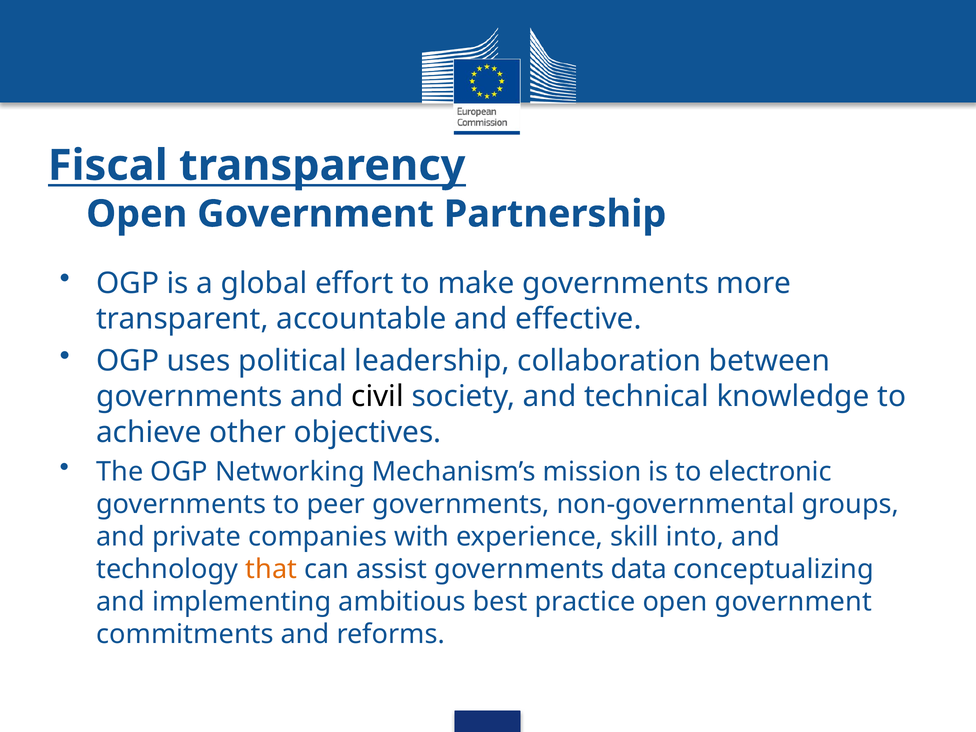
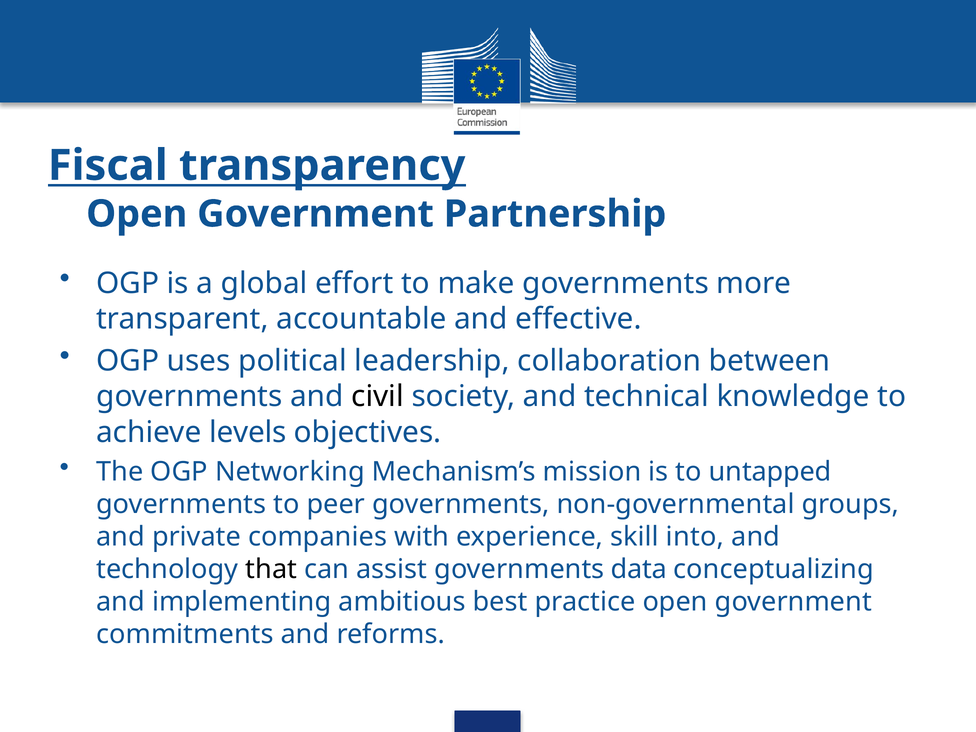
other: other -> levels (248, 432)
electronic: electronic -> untapped (770, 472)
that colour: orange -> black (271, 569)
